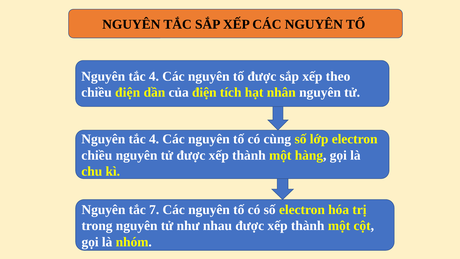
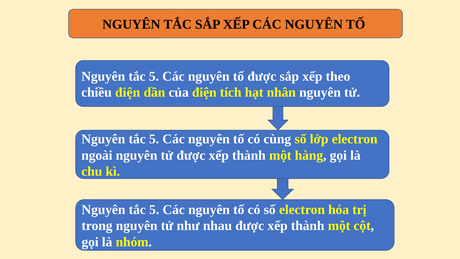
4: 4 -> 5 (154, 76)
4: 4 -> 5 (154, 139)
chiều: chiều -> ngoài (97, 155)
7: 7 -> 5 (154, 210)
